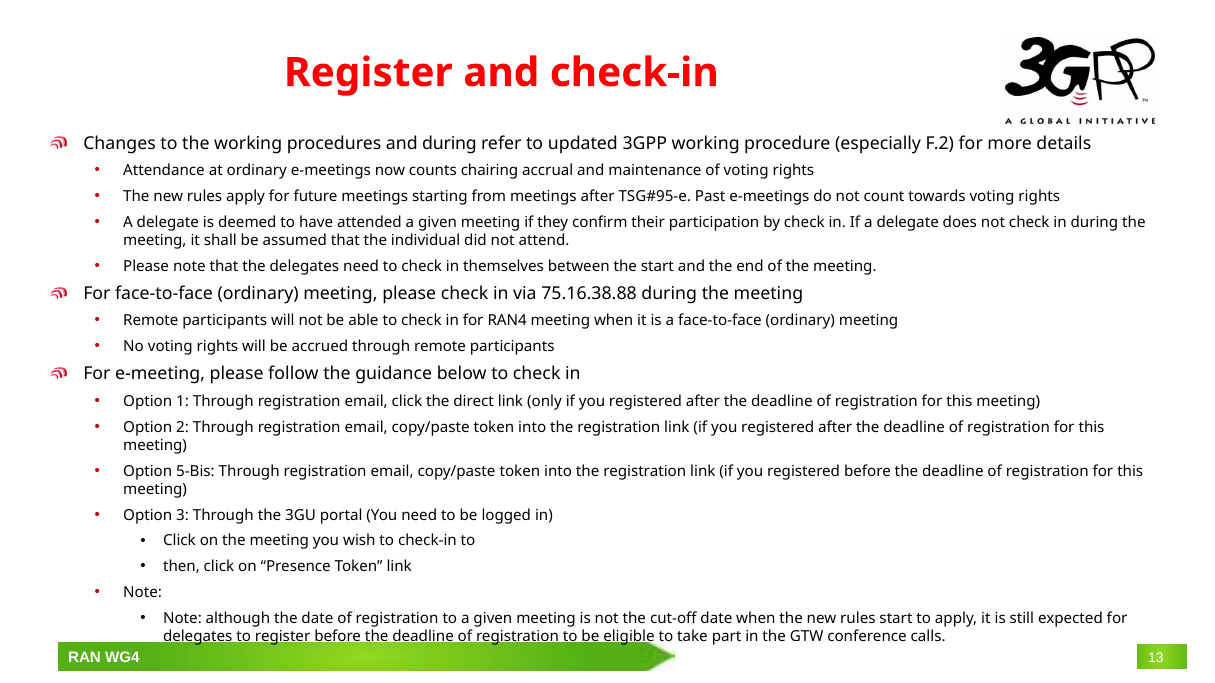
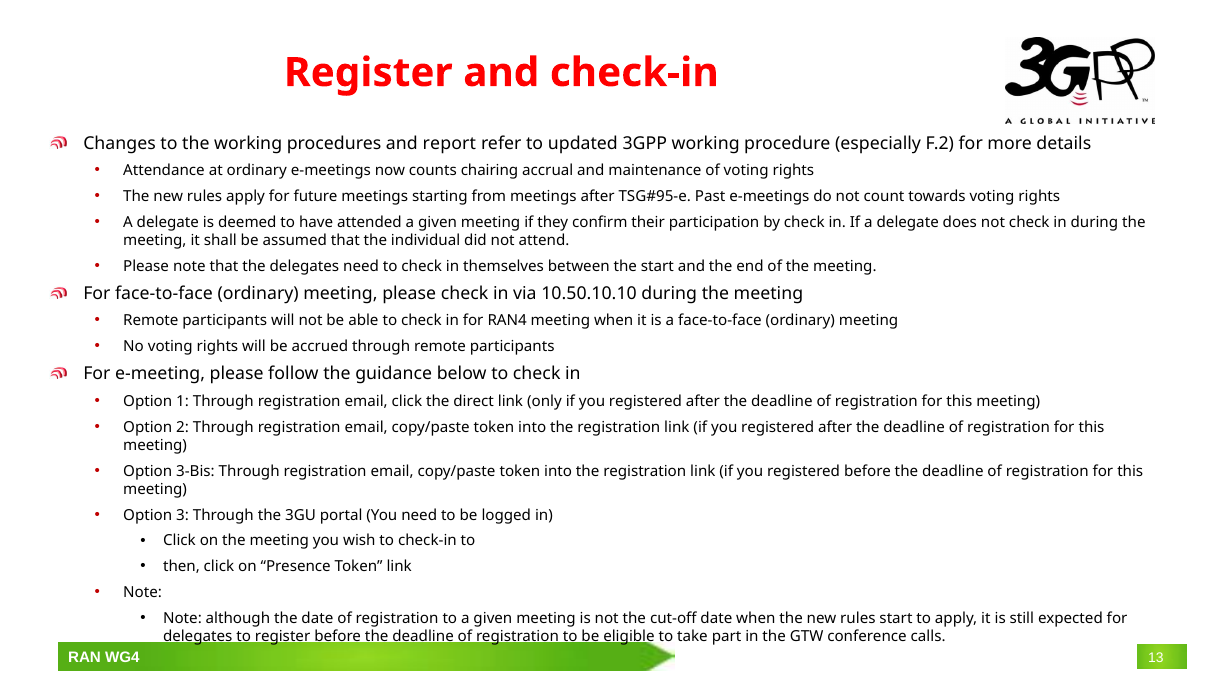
and during: during -> report (449, 143)
75.16.38.88: 75.16.38.88 -> 10.50.10.10 (589, 294)
5-Bis: 5-Bis -> 3-Bis (195, 471)
